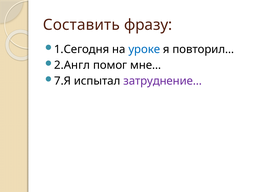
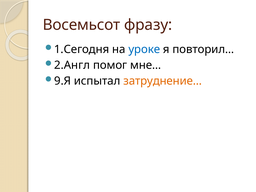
Составить: Составить -> Восемьсот (81, 25)
7.Я: 7.Я -> 9.Я (63, 81)
затруднение… colour: purple -> orange (163, 81)
